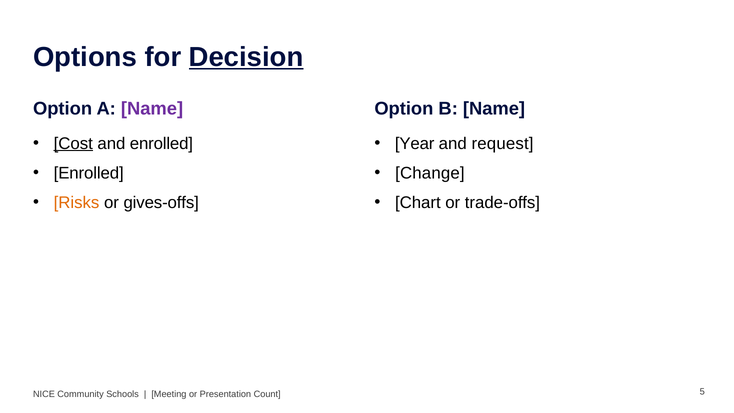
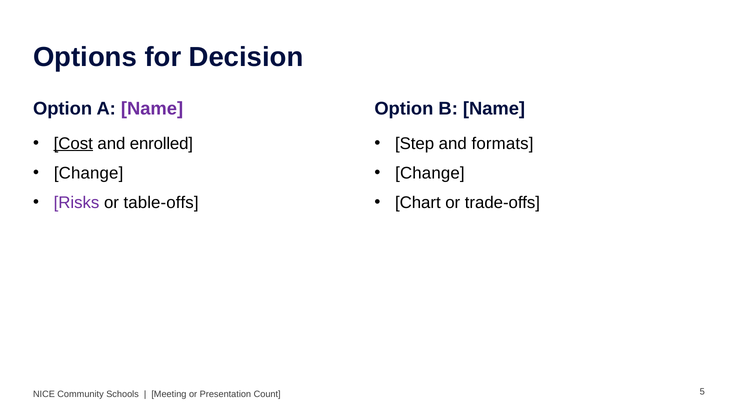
Decision underline: present -> none (246, 57)
Year: Year -> Step (415, 143)
request: request -> formats (503, 143)
Enrolled: Enrolled -> Change (89, 173)
Risks colour: orange -> purple (77, 203)
gives-offs: gives-offs -> table-offs (161, 203)
